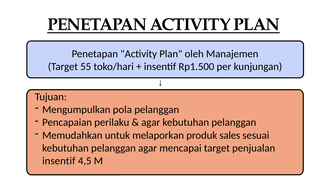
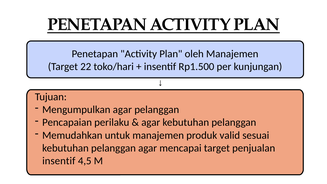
55: 55 -> 22 (86, 67)
Mengumpulkan pola: pola -> agar (122, 110)
untuk melaporkan: melaporkan -> manajemen (158, 135)
sales: sales -> valid (230, 135)
